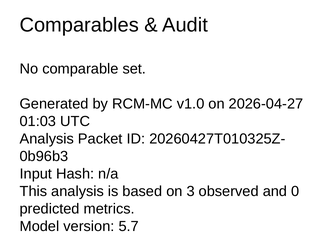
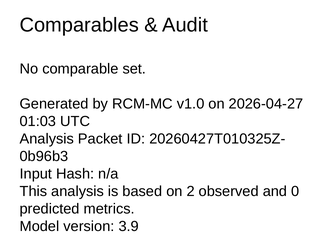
3: 3 -> 2 (191, 191)
5.7: 5.7 -> 3.9 (129, 226)
